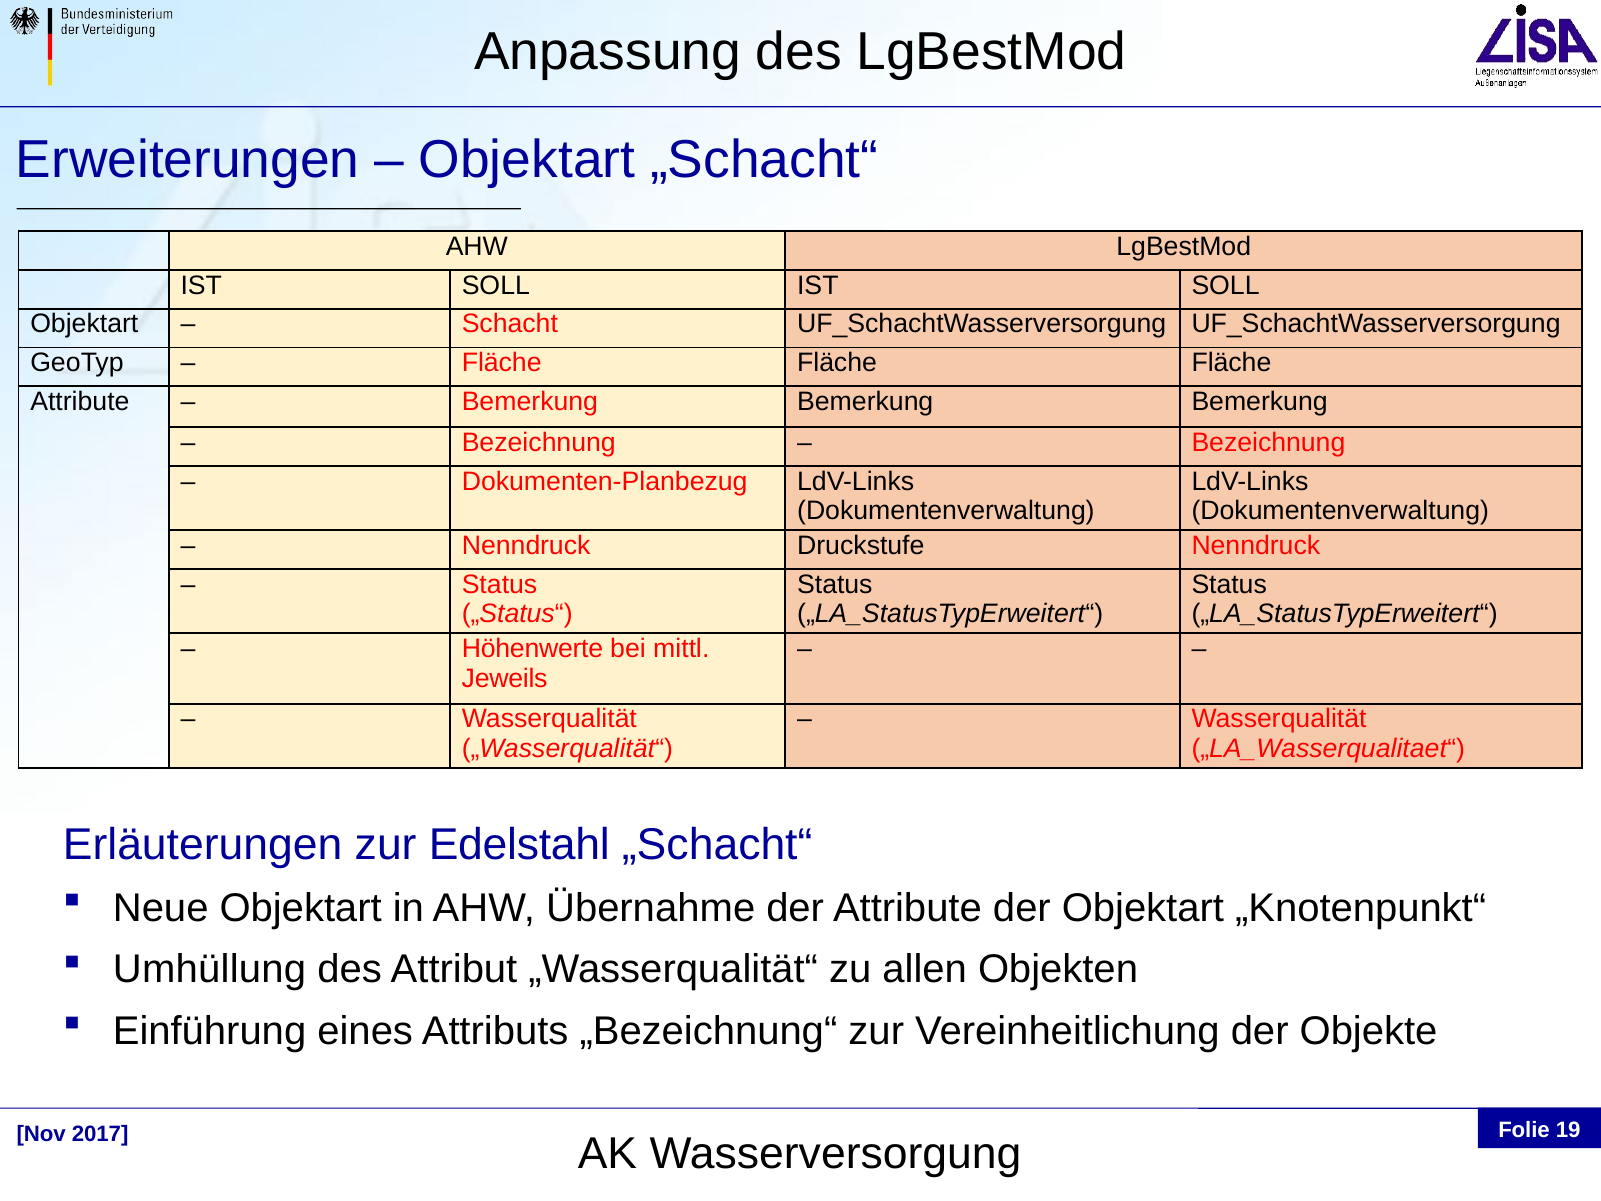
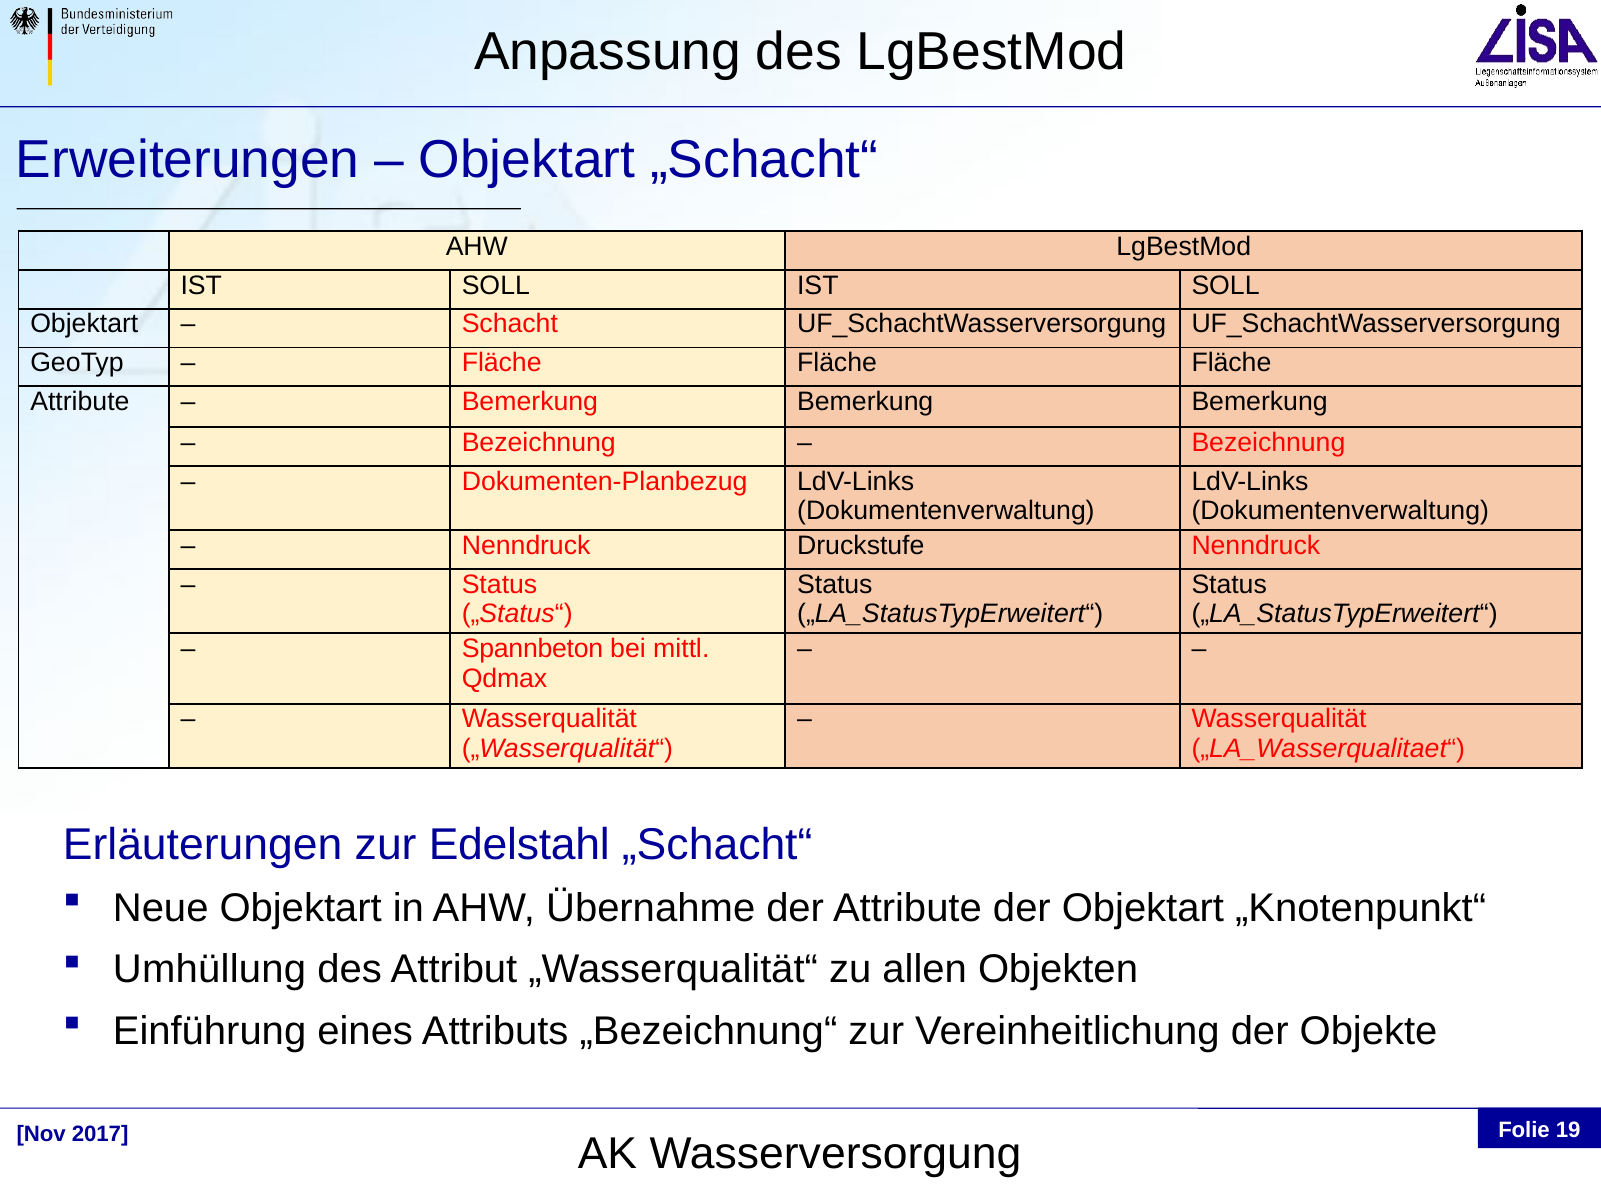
Höhenwerte: Höhenwerte -> Spannbeton (533, 648)
Jeweils: Jeweils -> Qdmax (505, 678)
